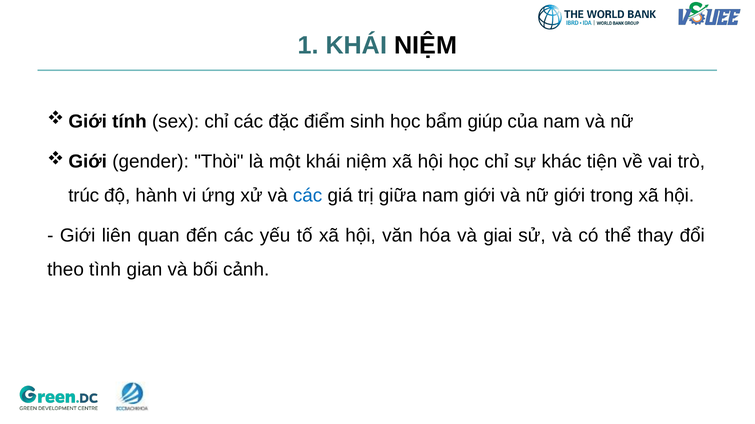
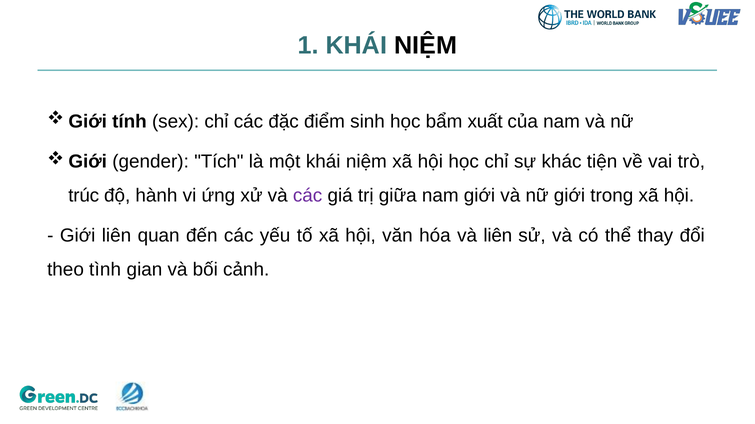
giúp: giúp -> xuất (485, 122)
Thòi: Thòi -> Tích (219, 162)
các colour: blue -> purple (308, 196)
và giai: giai -> liên (498, 236)
